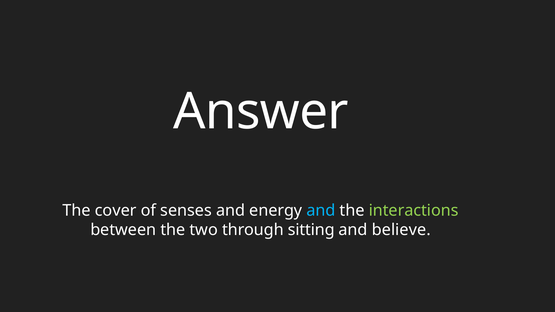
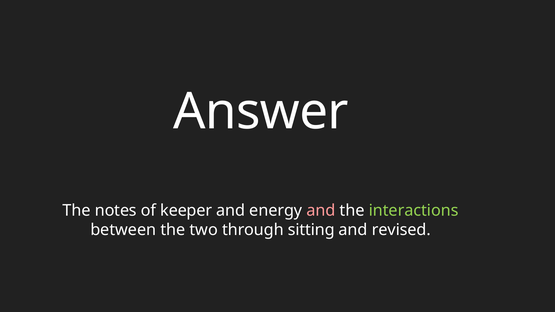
cover: cover -> notes (116, 211)
senses: senses -> keeper (186, 211)
and colour: light blue -> pink (321, 211)
believe: believe -> revised (401, 230)
